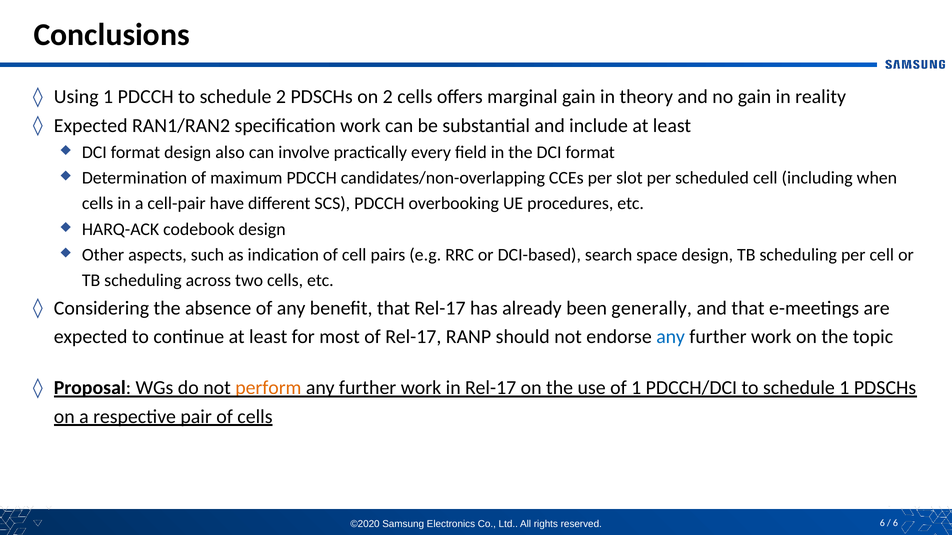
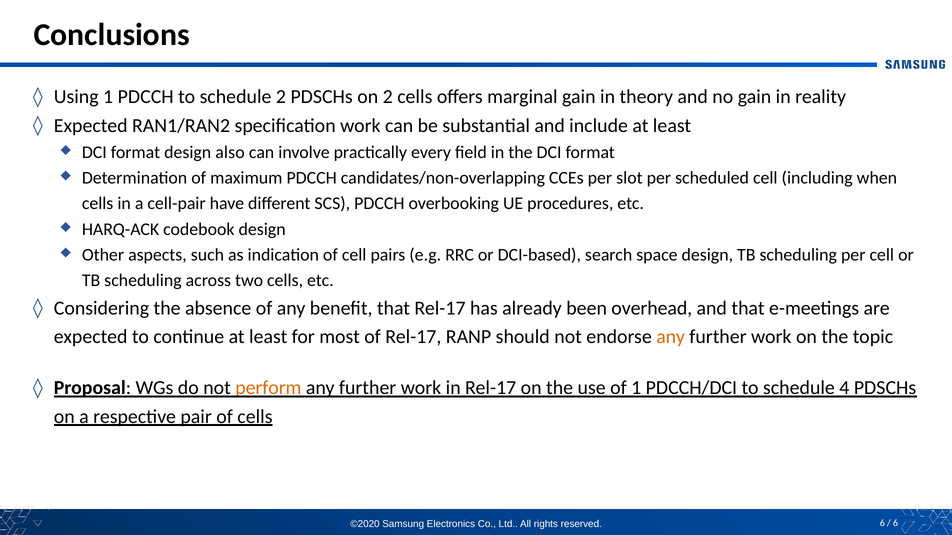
generally: generally -> overhead (652, 308)
any colour: blue -> orange (671, 337)
schedule 1: 1 -> 4 (844, 388)
